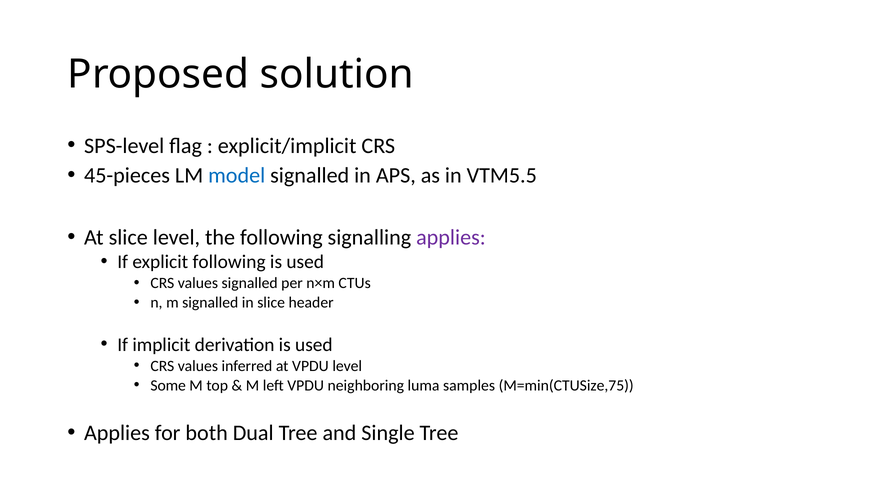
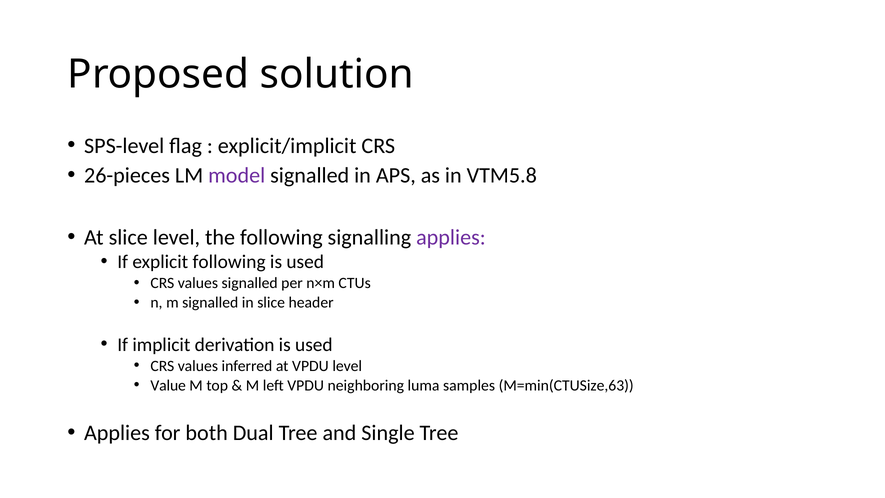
45-pieces: 45-pieces -> 26-pieces (127, 176)
model colour: blue -> purple (237, 176)
VTM5.5: VTM5.5 -> VTM5.8 (502, 176)
Some: Some -> Value (168, 385)
M=min(CTUSize,75: M=min(CTUSize,75 -> M=min(CTUSize,63 (566, 385)
